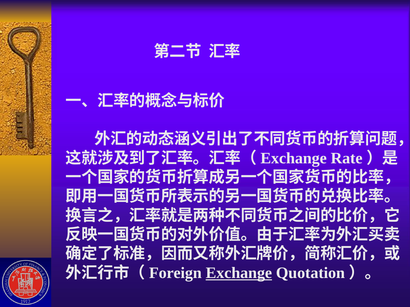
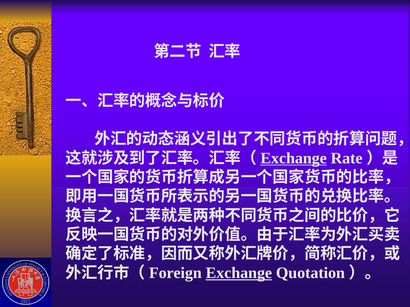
Exchange underline: none -> present (294, 158)
